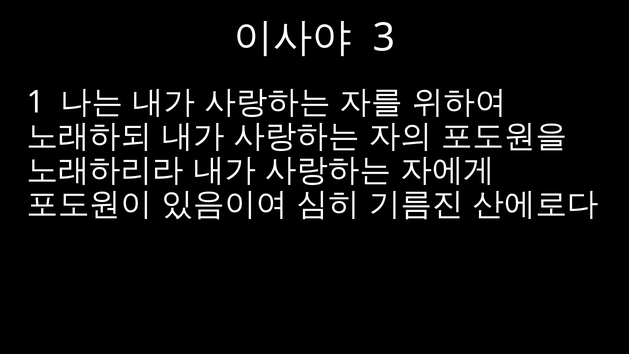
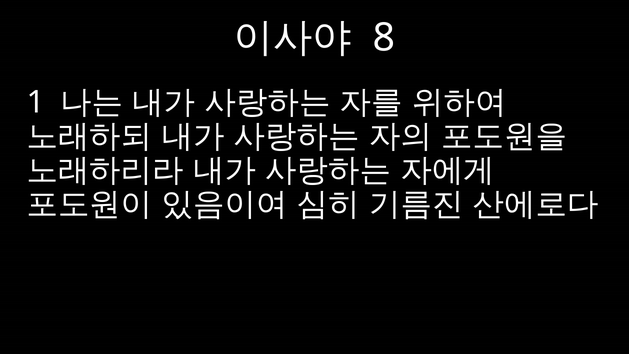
3: 3 -> 8 (384, 38)
